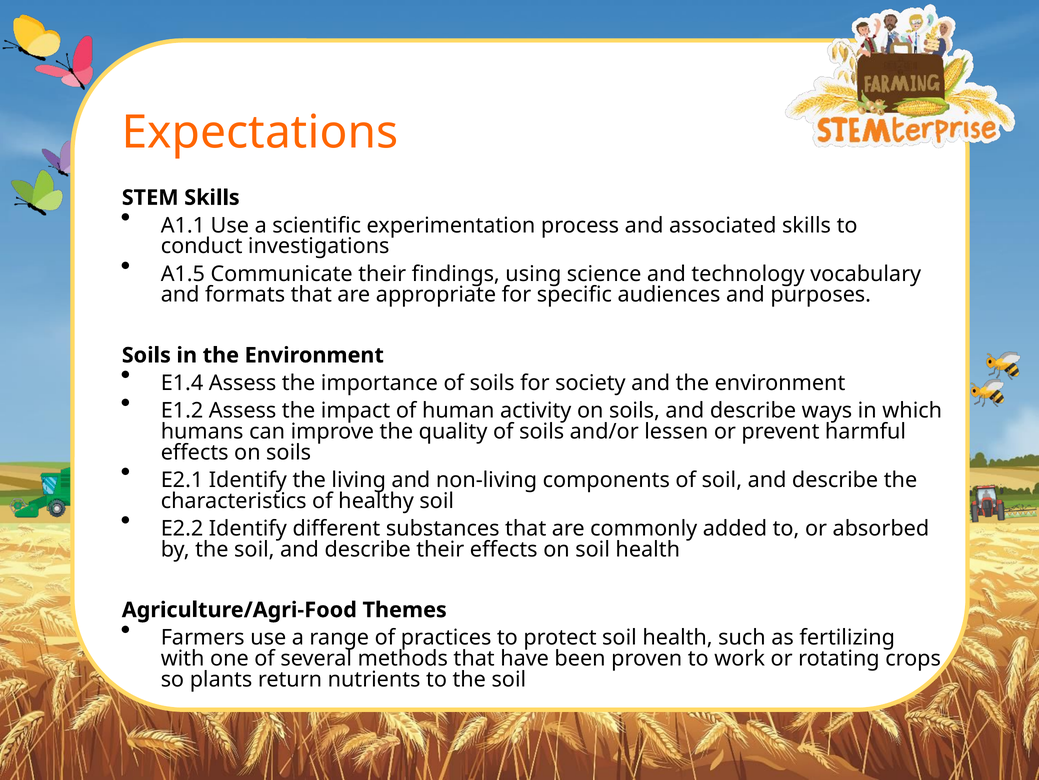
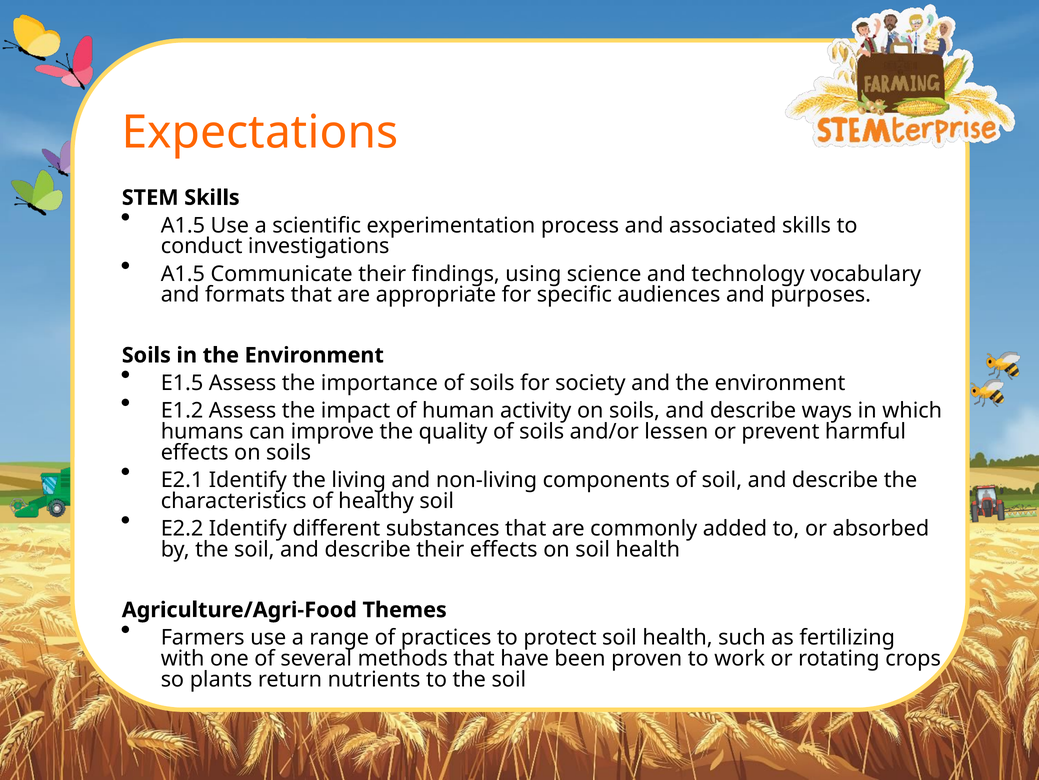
A1.1: A1.1 -> A1.5 (183, 225)
E1.4: E1.4 -> E1.5 (182, 383)
